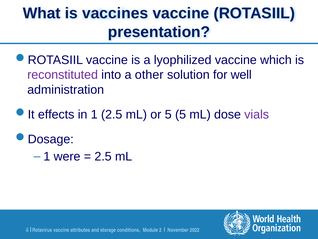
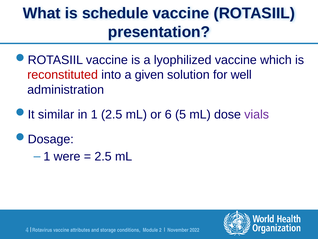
vaccines: vaccines -> schedule (115, 13)
reconstituted colour: purple -> red (63, 75)
other: other -> given (149, 75)
effects: effects -> similar (56, 114)
or 5: 5 -> 6 (168, 114)
